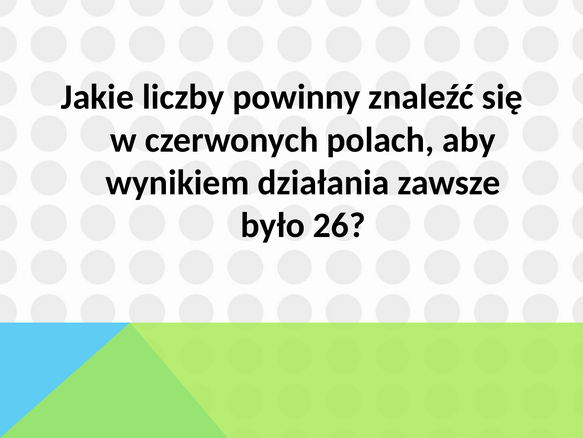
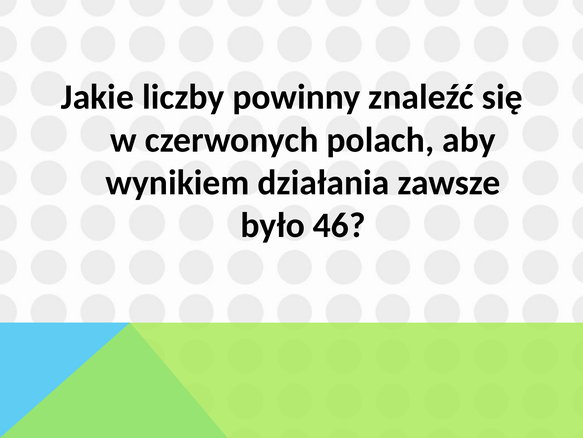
26: 26 -> 46 (339, 225)
